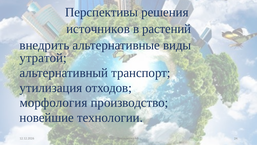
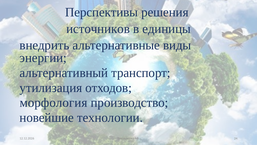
растений: растений -> единицы (167, 29)
утратой: утратой -> энергии (43, 58)
